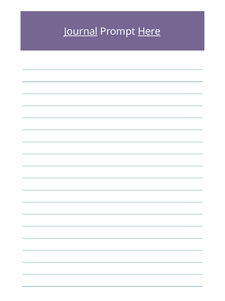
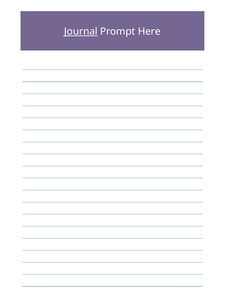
Here underline: present -> none (149, 31)
